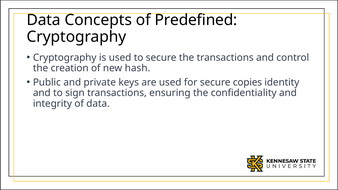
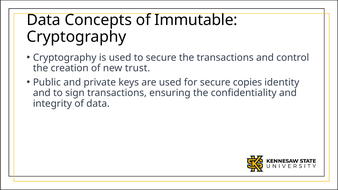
Predefined: Predefined -> Immutable (196, 20)
hash: hash -> trust (138, 68)
